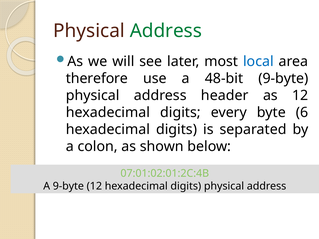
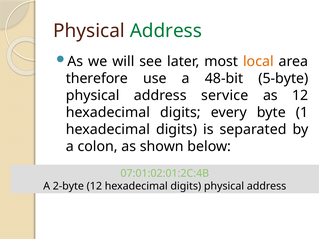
local colour: blue -> orange (258, 62)
48-bit 9-byte: 9-byte -> 5-byte (283, 79)
header: header -> service (225, 96)
6: 6 -> 1 (302, 113)
A 9-byte: 9-byte -> 2-byte (68, 186)
